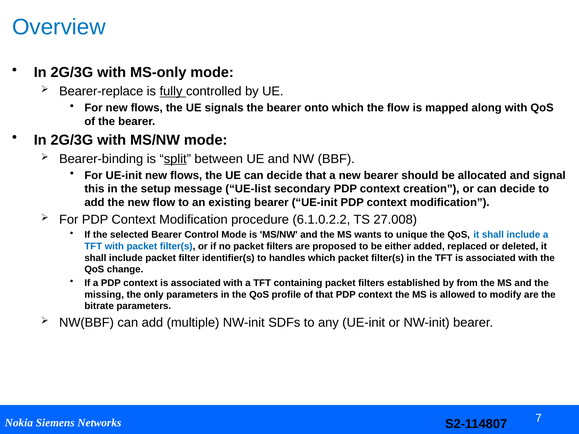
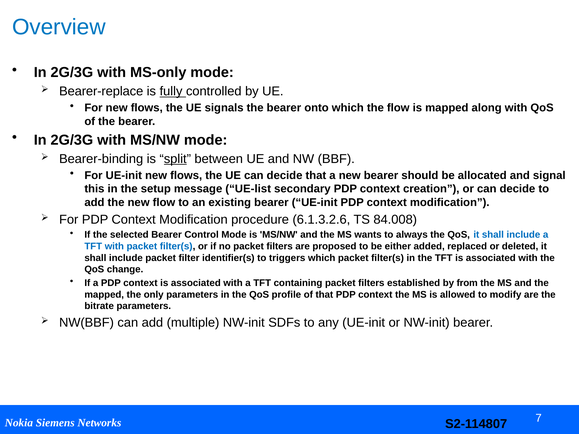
6.1.0.2.2: 6.1.0.2.2 -> 6.1.3.2.6 (321, 220)
27.008: 27.008 -> 84.008 (395, 220)
unique: unique -> always (412, 235)
handles: handles -> triggers (287, 258)
missing: missing -> mapped (104, 295)
